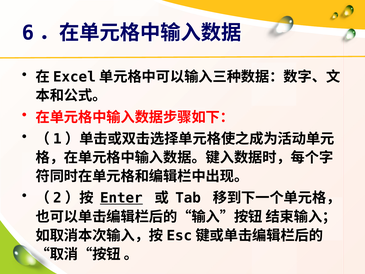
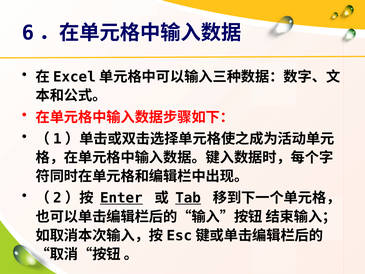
Tab underline: none -> present (188, 198)
